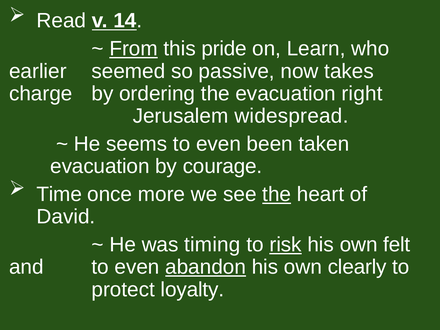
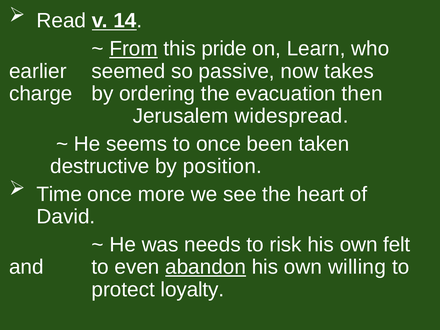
right: right -> then (362, 94)
seems to even: even -> once (218, 144)
evacuation: evacuation -> destructive (100, 166)
courage: courage -> position (222, 166)
the underline: present -> none (277, 194)
timing: timing -> needs (213, 245)
risk underline: present -> none (286, 245)
clearly: clearly -> willing (357, 267)
